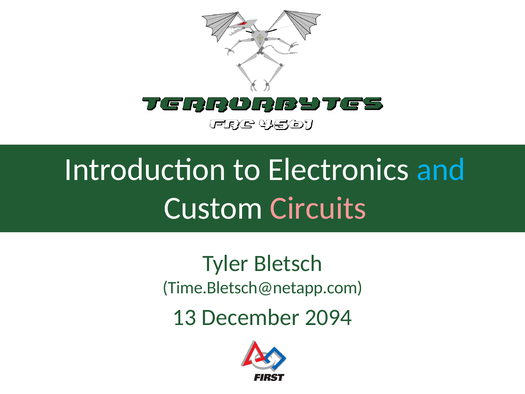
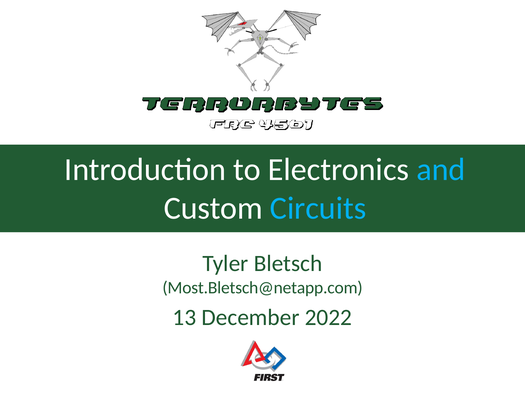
Circuits colour: pink -> light blue (318, 208)
Time.Bletsch@netapp.com: Time.Bletsch@netapp.com -> Most.Bletsch@netapp.com (263, 288)
2094: 2094 -> 2022 (328, 317)
